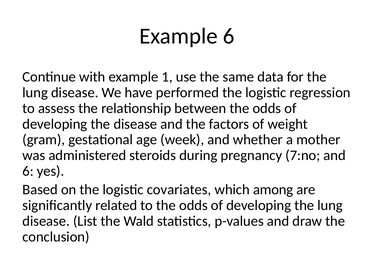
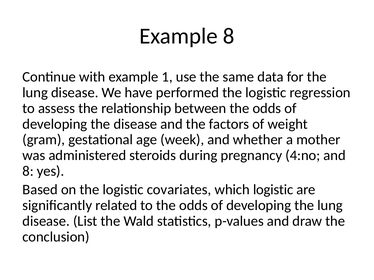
Example 6: 6 -> 8 (229, 36)
7:no: 7:no -> 4:no (303, 156)
6: 6 -> 8 (28, 171)
which among: among -> logistic (273, 190)
